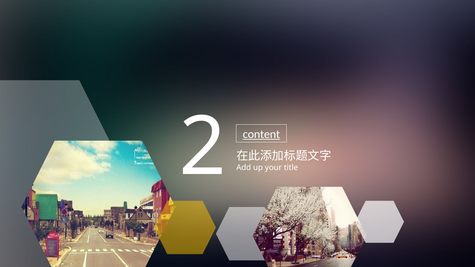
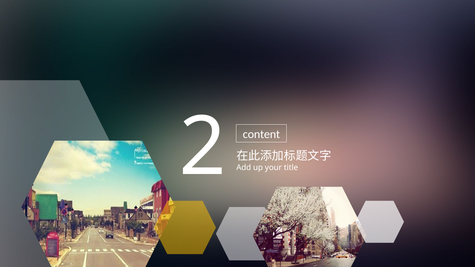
content underline: present -> none (261, 134)
